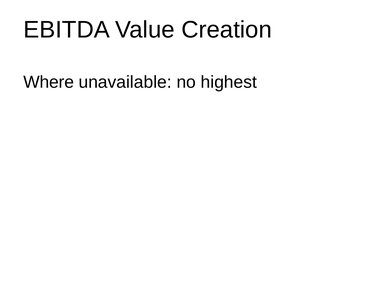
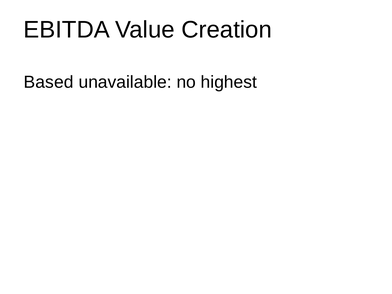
Where: Where -> Based (49, 82)
